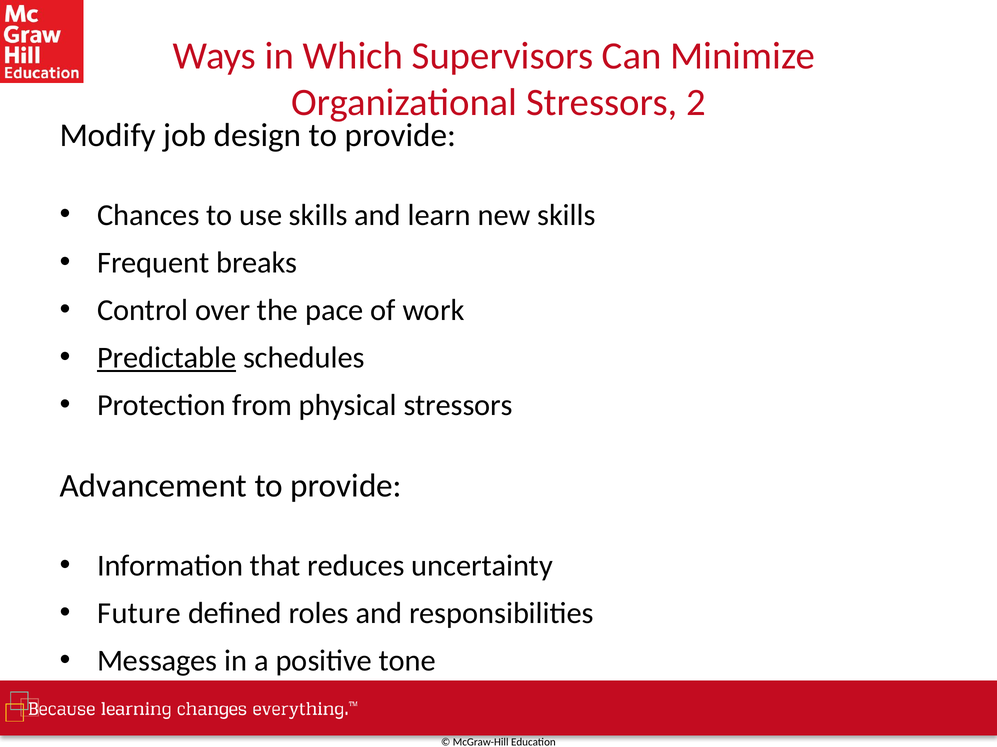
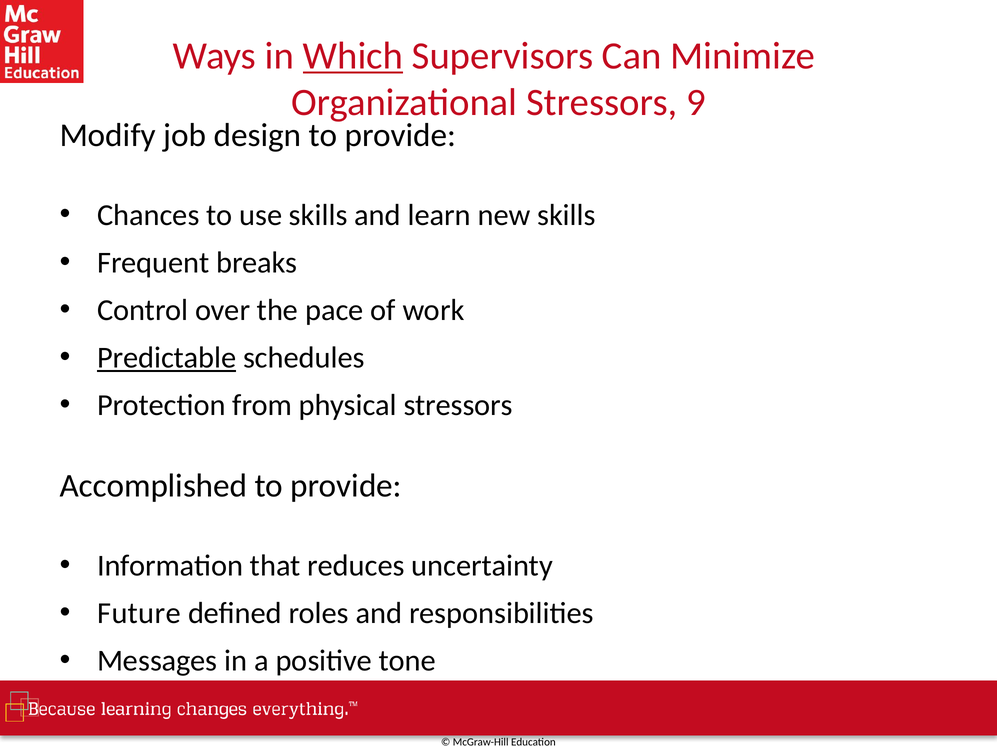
Which underline: none -> present (353, 56)
2: 2 -> 9 (696, 102)
Advancement: Advancement -> Accomplished (153, 486)
